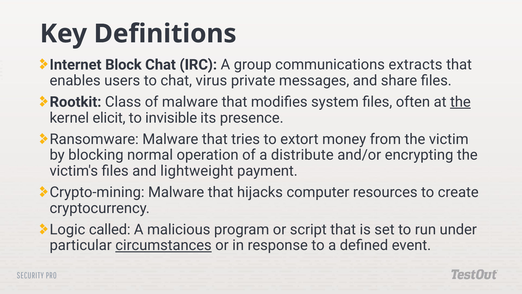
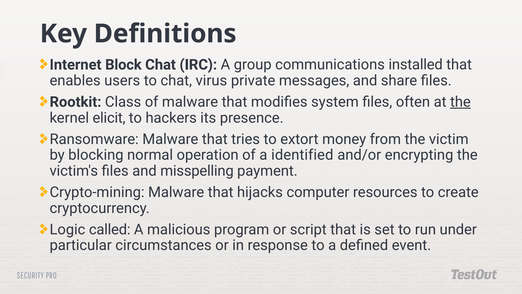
extracts: extracts -> installed (416, 65)
invisible: invisible -> hackers (171, 118)
distribute: distribute -> identified (302, 155)
lightweight: lightweight -> misspelling (197, 171)
circumstances underline: present -> none (164, 245)
